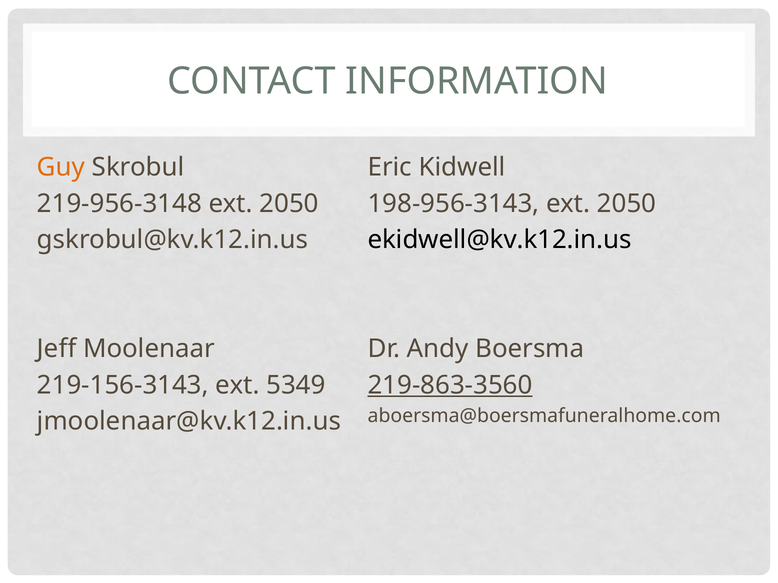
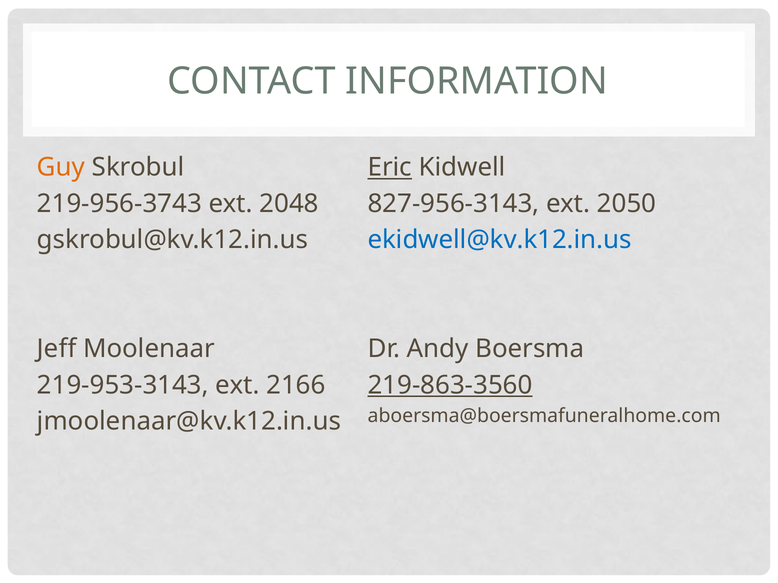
Eric underline: none -> present (390, 168)
219-956-3148: 219-956-3148 -> 219-956-3743 (119, 204)
2050: 2050 -> 2048 (289, 204)
198-956-3143: 198-956-3143 -> 827-956-3143 (454, 204)
ekidwell@kv.k12.in.us colour: black -> blue (500, 240)
219-156-3143: 219-156-3143 -> 219-953-3143 (123, 385)
5349: 5349 -> 2166 (296, 385)
